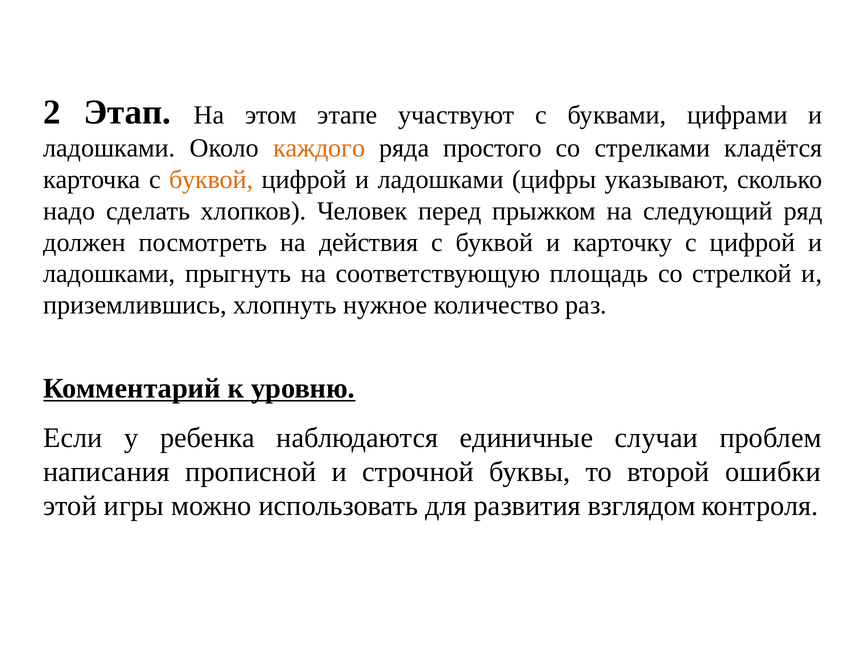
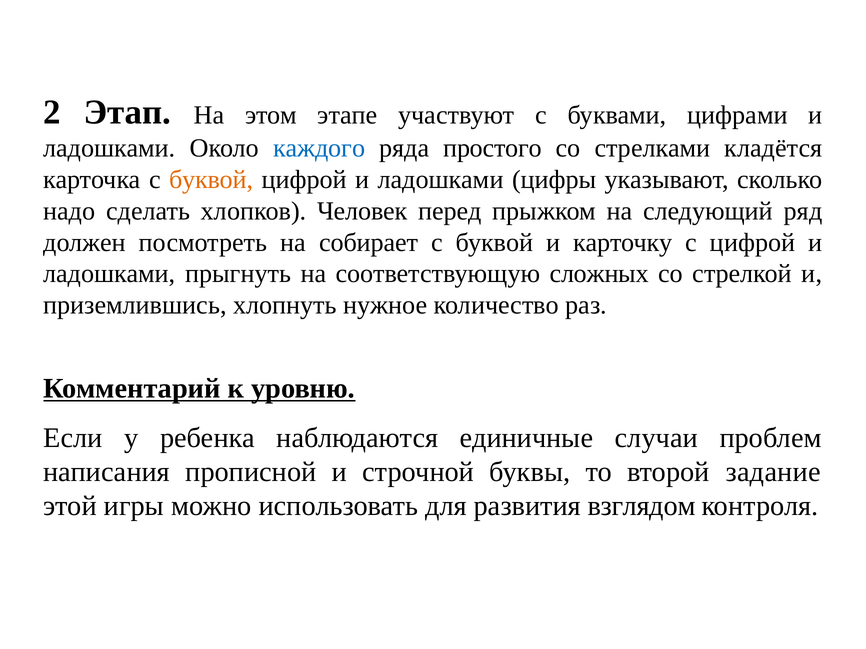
каждого colour: orange -> blue (319, 148)
действия: действия -> собирает (369, 243)
площадь: площадь -> сложных (599, 274)
ошибки: ошибки -> задание (773, 472)
